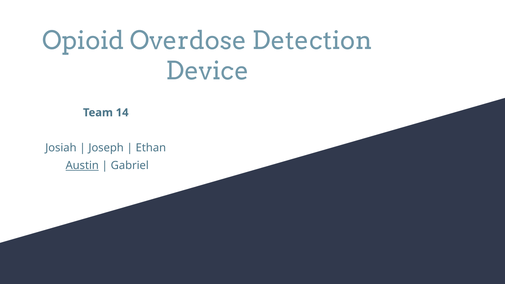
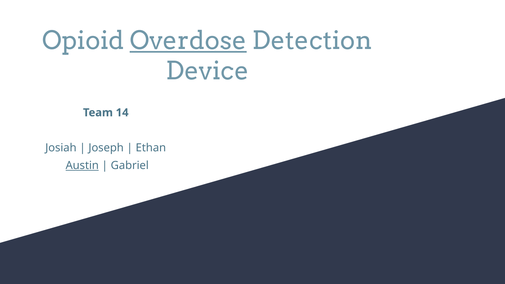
Overdose underline: none -> present (188, 41)
